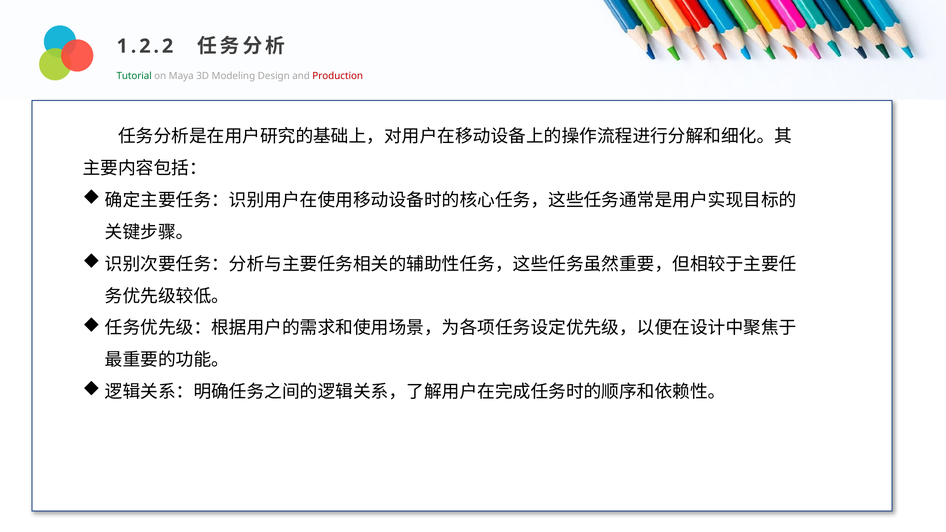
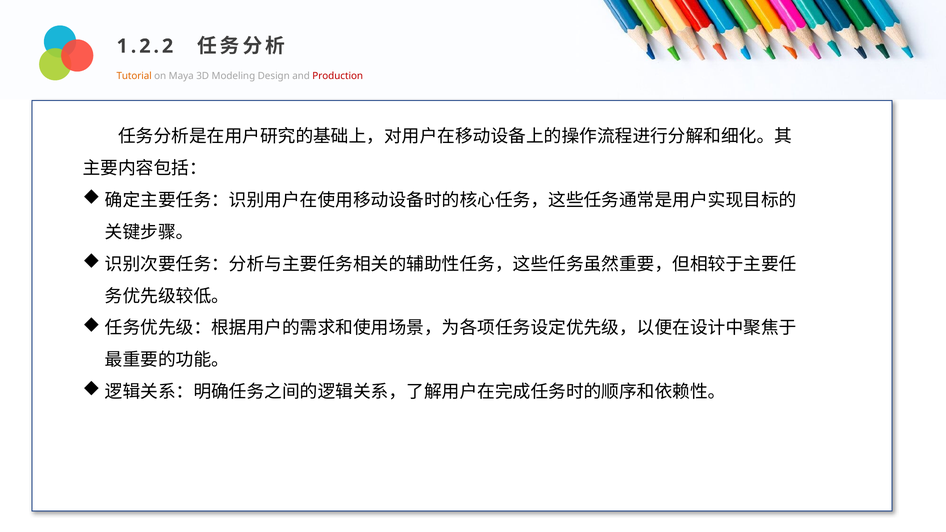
Tutorial colour: green -> orange (134, 76)
